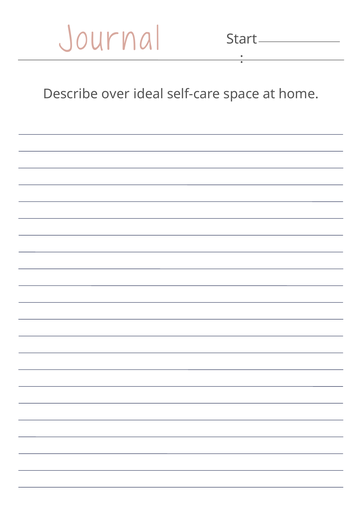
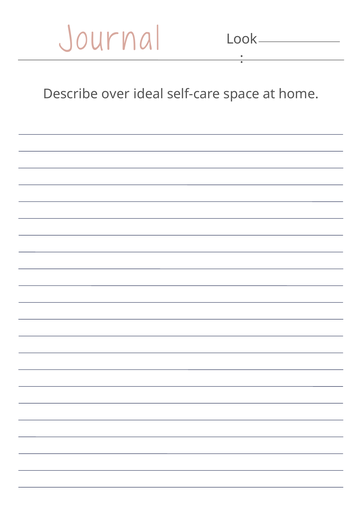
Start: Start -> Look (242, 39)
